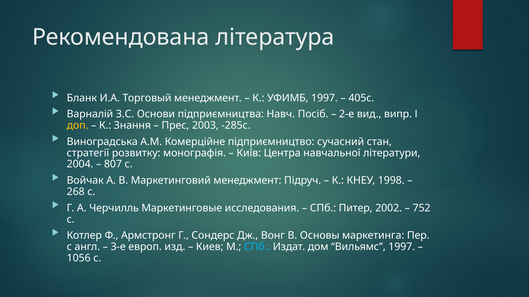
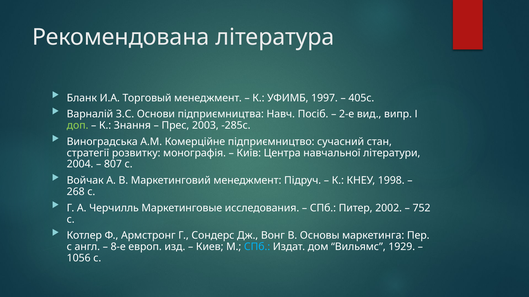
доп colour: yellow -> light green (78, 126)
3-е: 3-е -> 8-е (118, 247)
Вильямс 1997: 1997 -> 1929 (402, 247)
